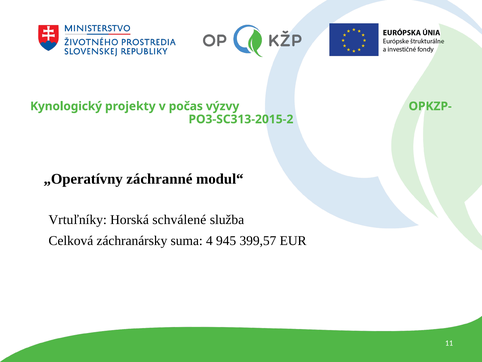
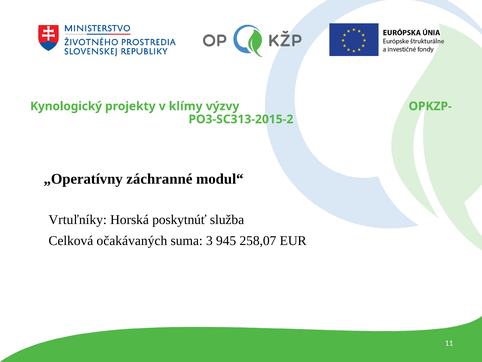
počas: počas -> klímy (186, 106)
schválené: schválené -> poskytnúť (179, 219)
záchranársky: záchranársky -> očakávaných (132, 240)
4: 4 -> 3 (209, 240)
399,57: 399,57 -> 258,07 (258, 240)
